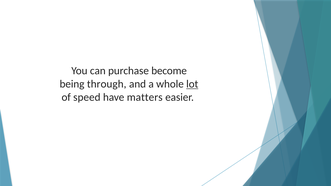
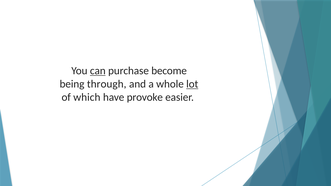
can underline: none -> present (98, 71)
speed: speed -> which (87, 97)
matters: matters -> provoke (145, 97)
